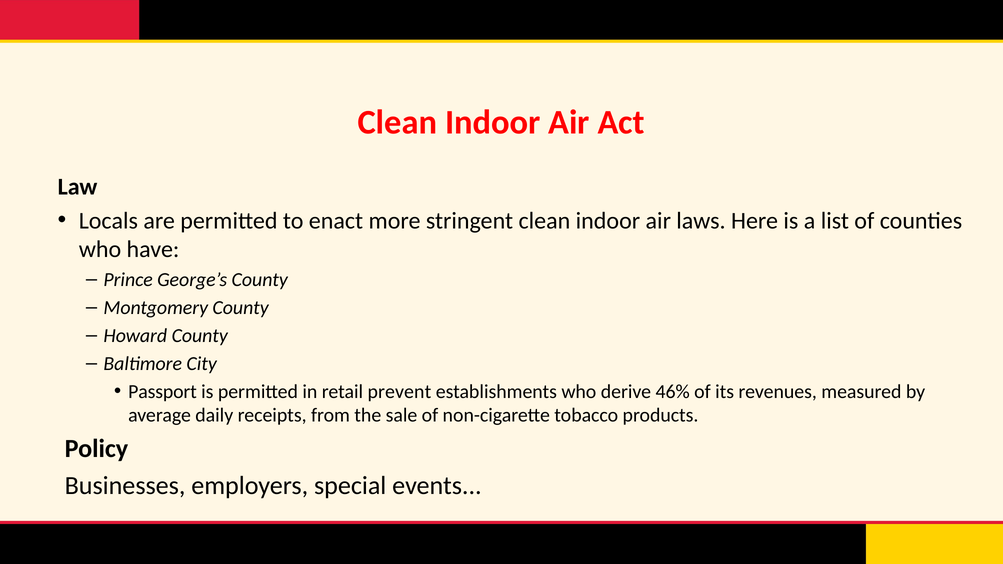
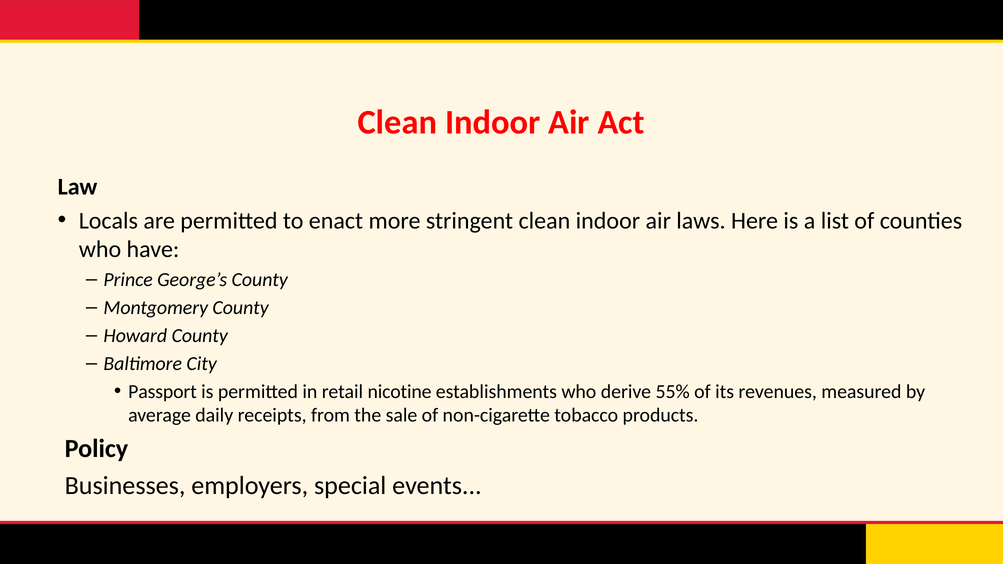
prevent: prevent -> nicotine (400, 392)
46%: 46% -> 55% (673, 392)
